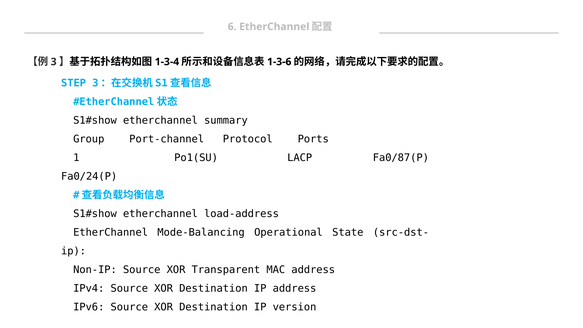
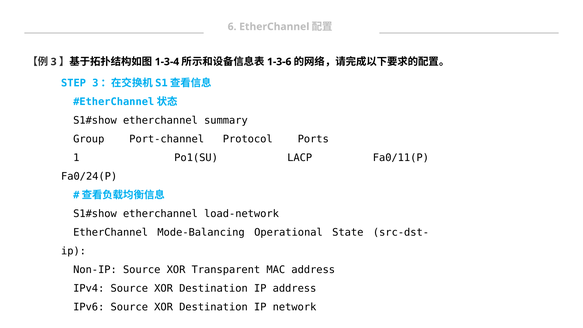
Fa0/87(P: Fa0/87(P -> Fa0/11(P (401, 158)
load-address: load-address -> load-network (242, 214)
version: version -> network (295, 307)
